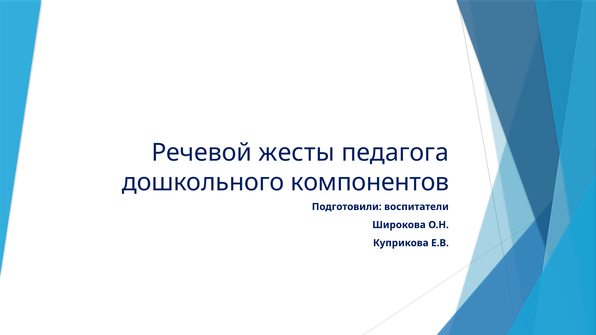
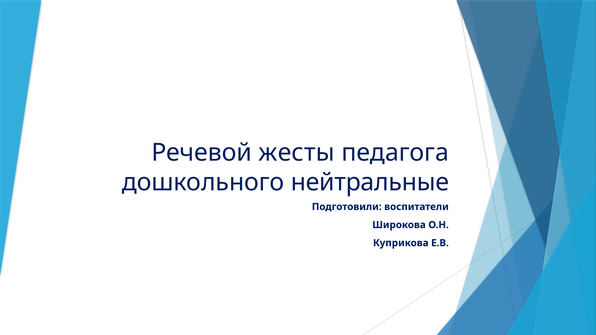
компонентов: компонентов -> нейтральные (370, 183)
